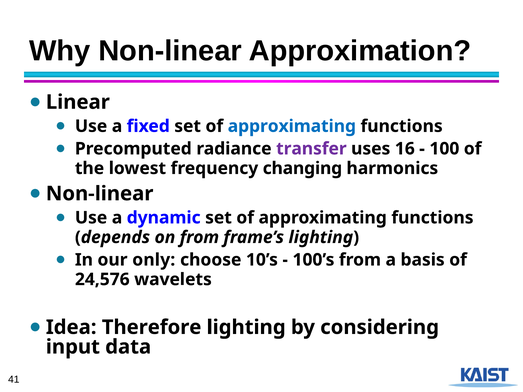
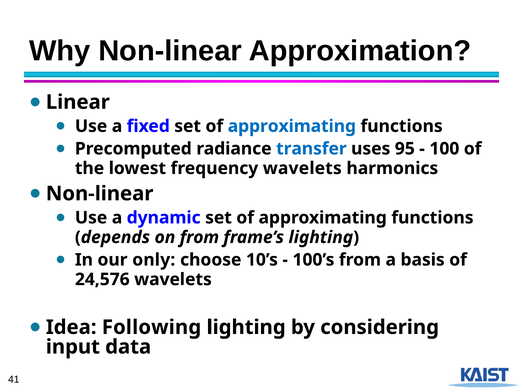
transfer colour: purple -> blue (311, 149)
16: 16 -> 95 (405, 149)
frequency changing: changing -> wavelets (302, 168)
Therefore: Therefore -> Following (151, 327)
